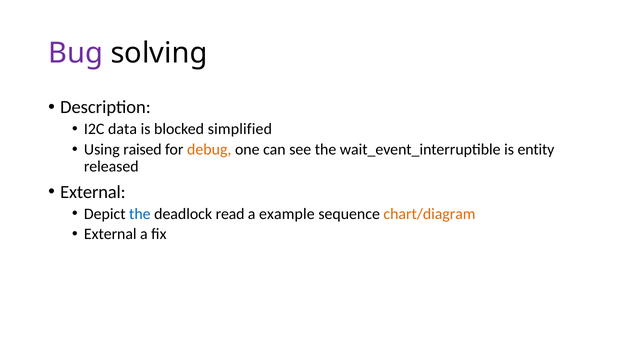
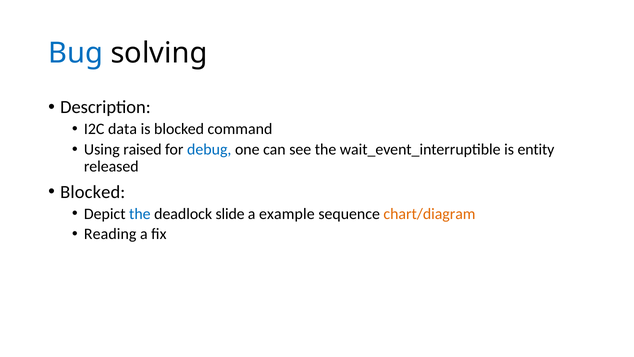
Bug colour: purple -> blue (76, 53)
simplified: simplified -> command (240, 129)
debug colour: orange -> blue (209, 149)
External: External -> Blocked (93, 192)
read: read -> slide (230, 214)
External: External -> Reading (110, 234)
